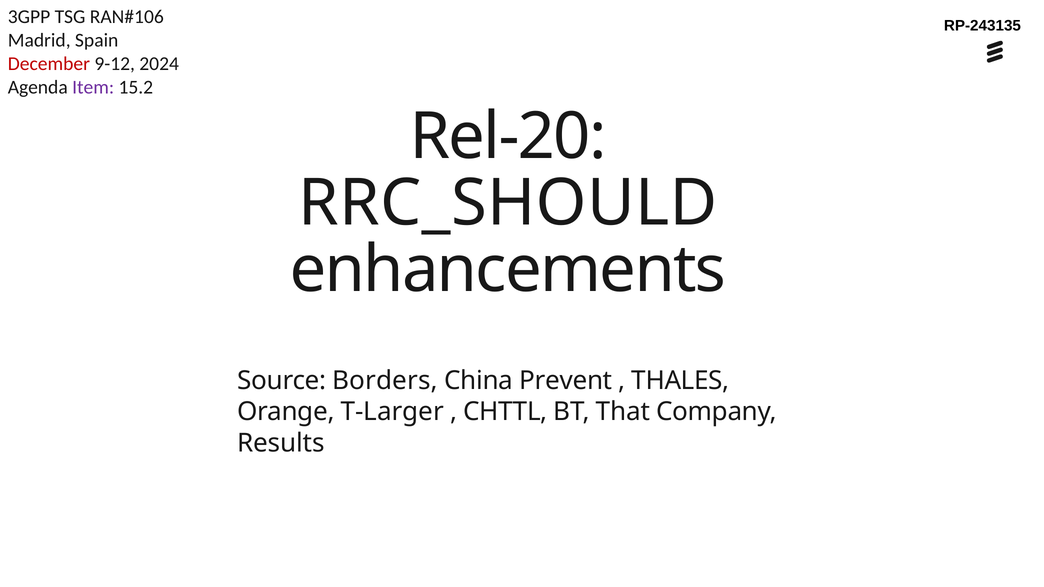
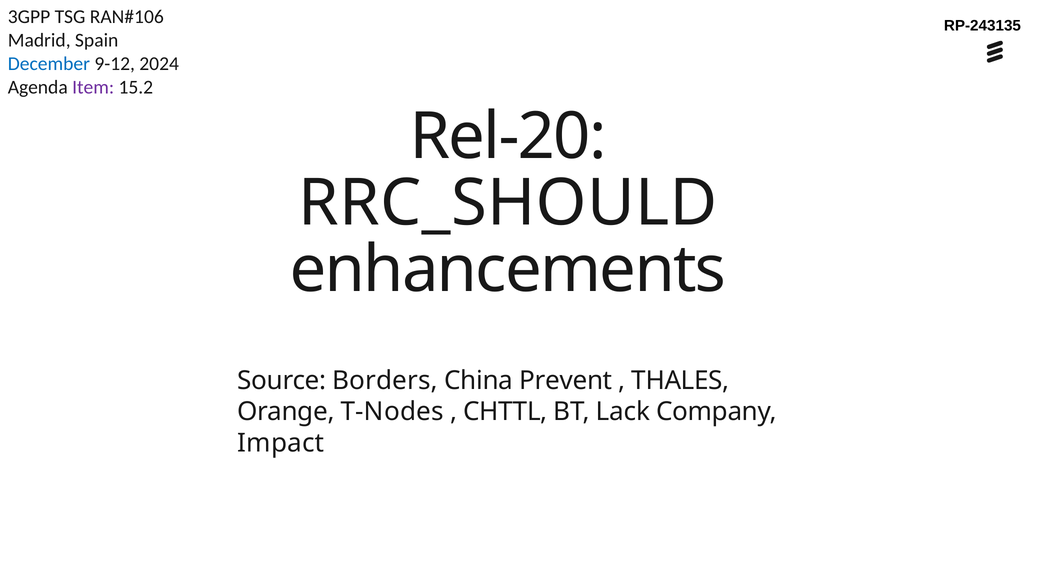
December colour: red -> blue (49, 64)
T-Larger: T-Larger -> T-Nodes (392, 412)
That: That -> Lack (623, 412)
Results: Results -> Impact (281, 443)
